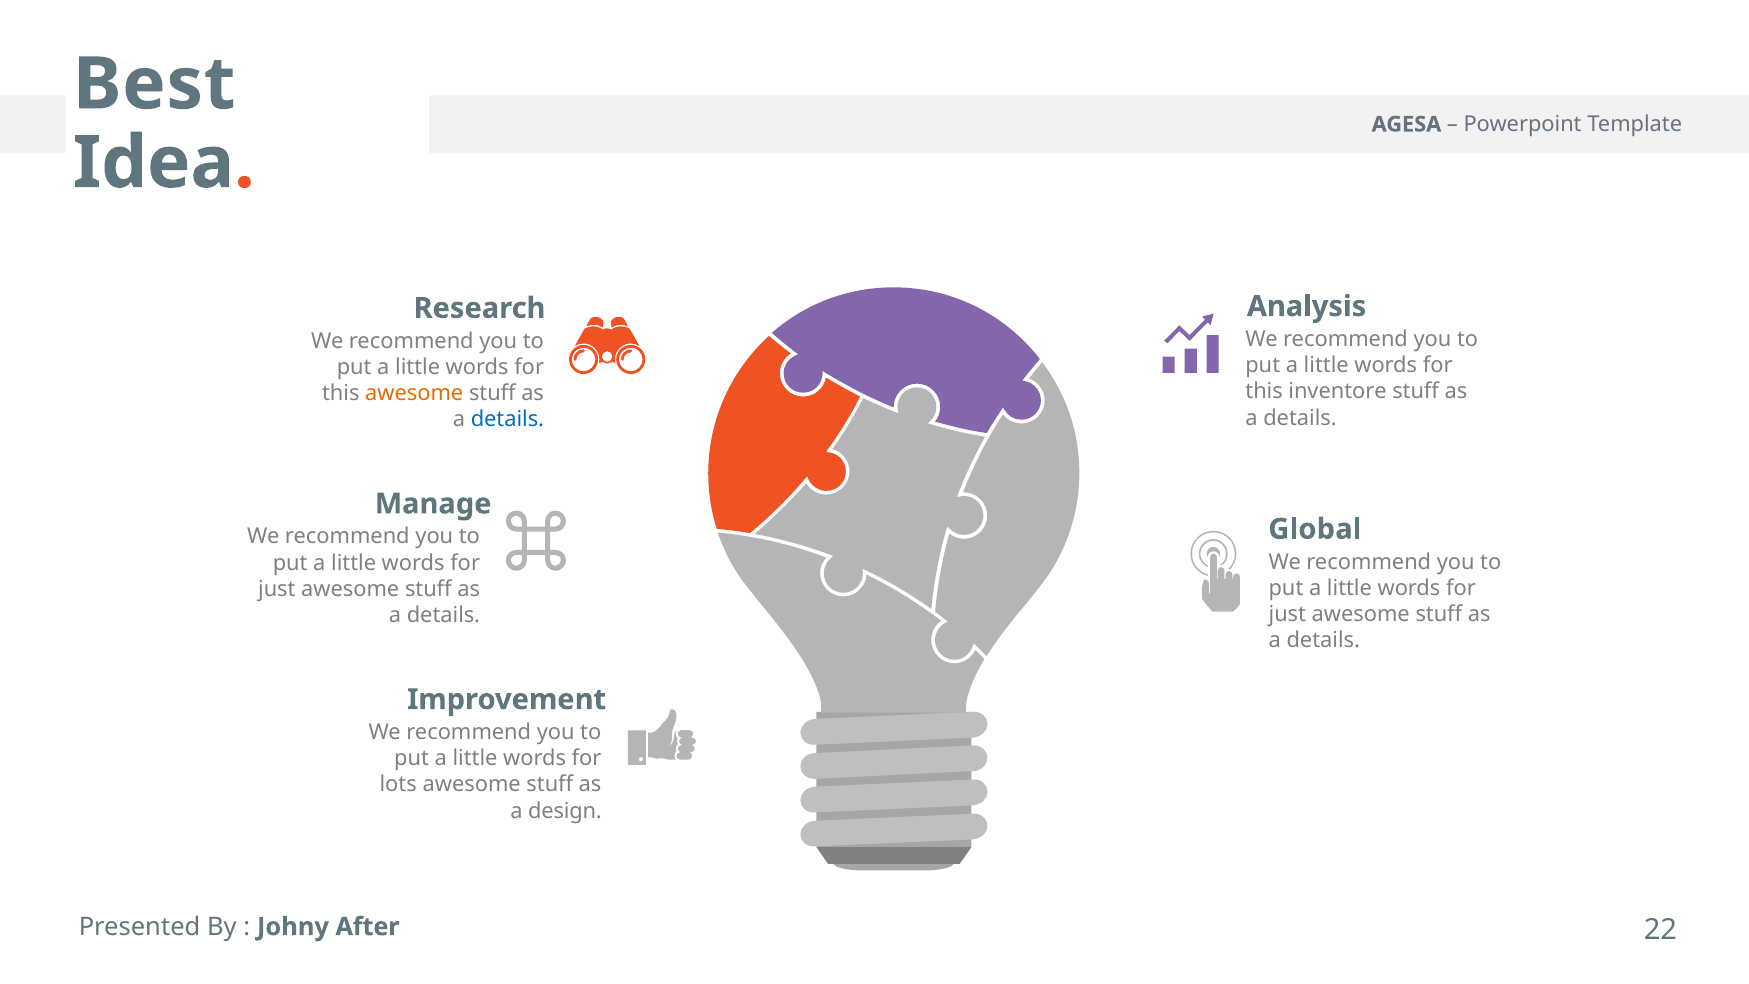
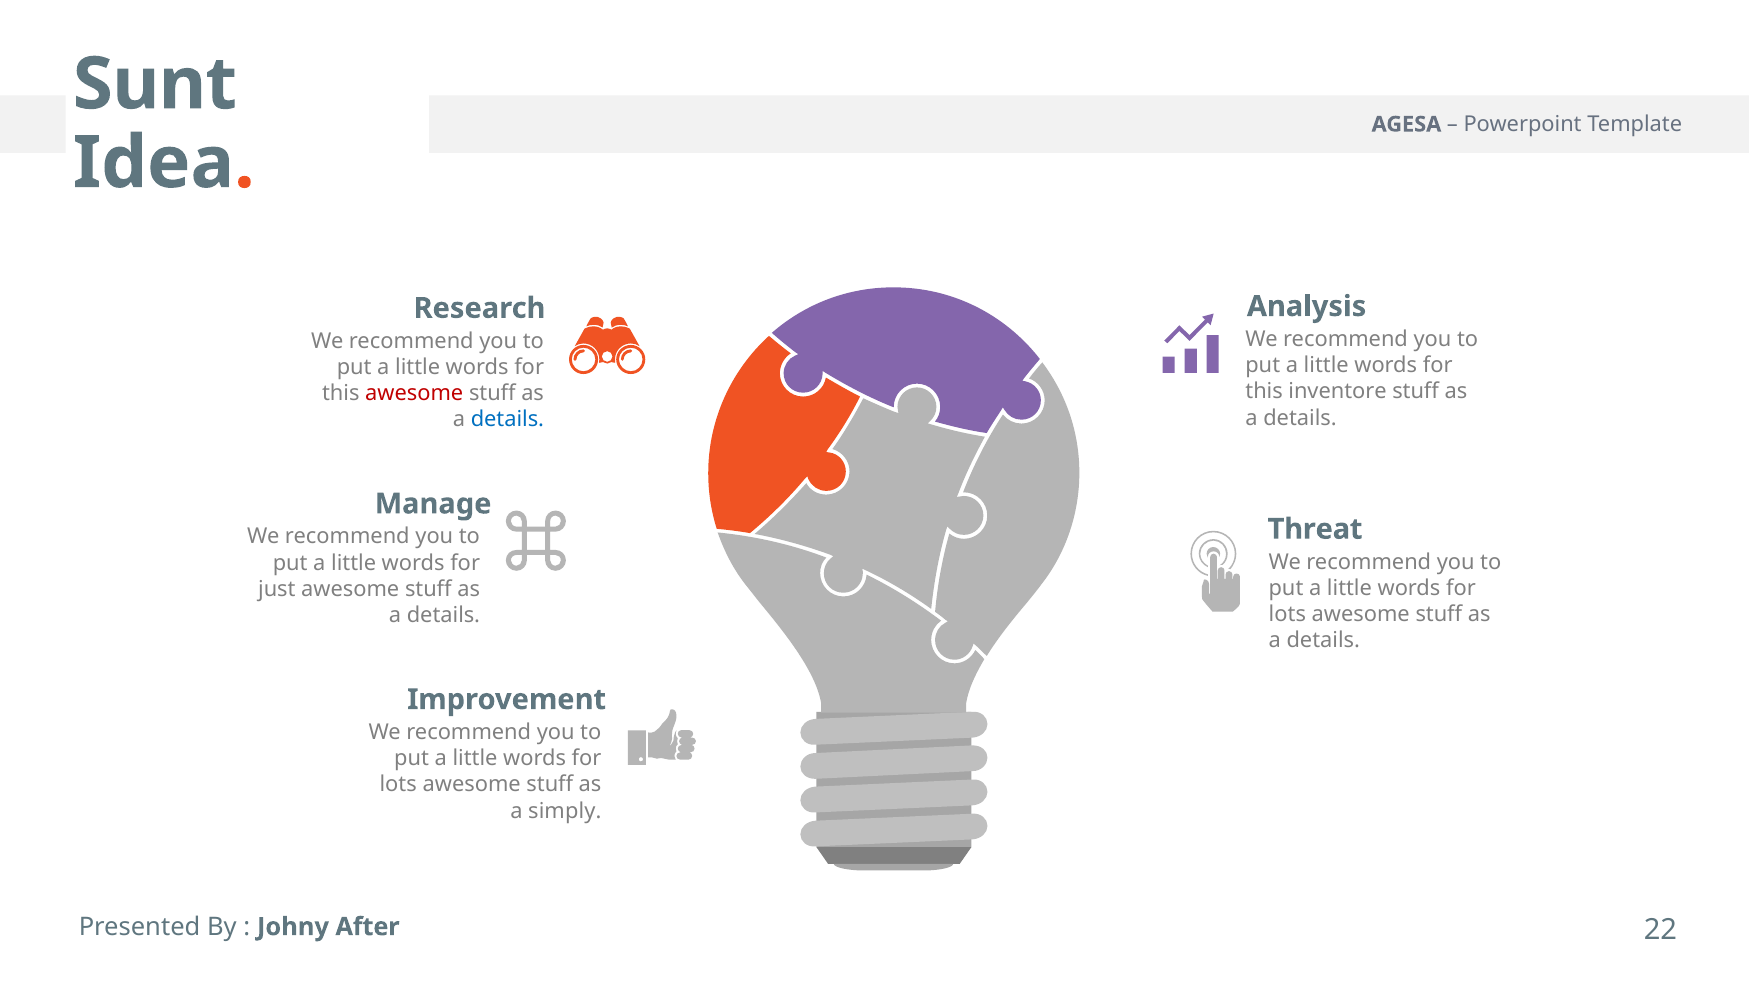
Best: Best -> Sunt (155, 84)
awesome colour: orange -> red (414, 393)
Global: Global -> Threat (1315, 529)
just: just -> lots (1287, 614)
design: design -> simply (565, 811)
